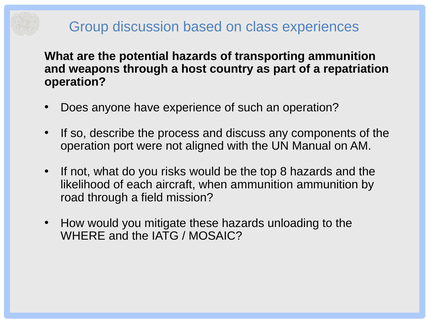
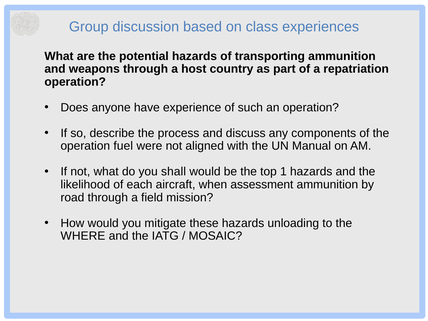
port: port -> fuel (123, 146)
risks: risks -> shall (174, 172)
8: 8 -> 1 (283, 172)
when ammunition: ammunition -> assessment (262, 185)
